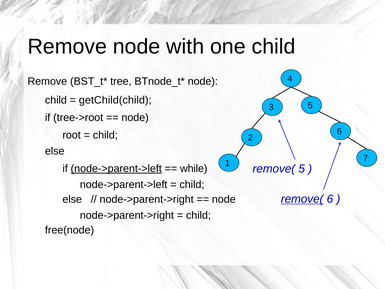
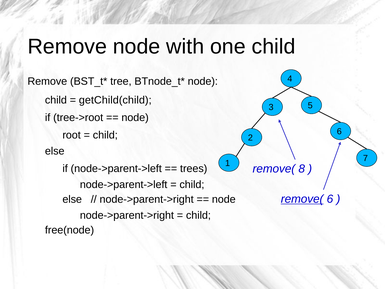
remove( 5: 5 -> 8 (302, 169)
node->parent->left underline: present -> none (116, 168)
while: while -> trees (194, 168)
